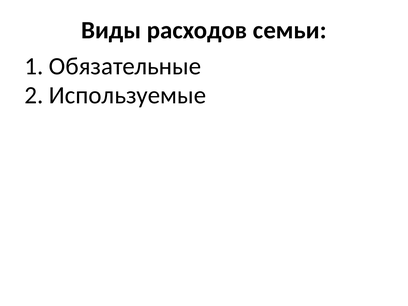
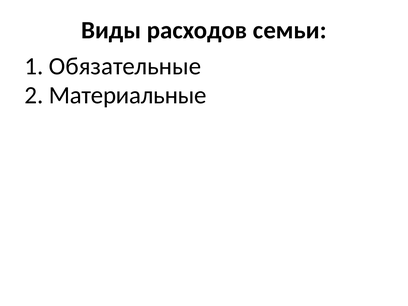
Используемые: Используемые -> Материальные (128, 95)
